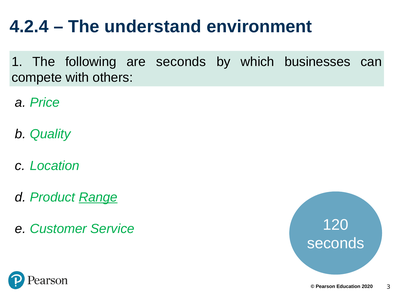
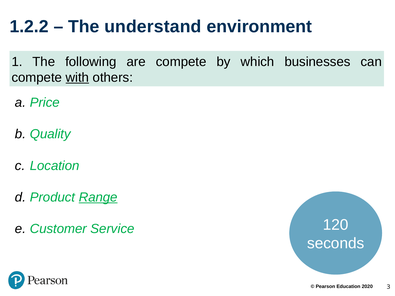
4.2.4: 4.2.4 -> 1.2.2 (29, 27)
are seconds: seconds -> compete (181, 62)
with underline: none -> present (77, 78)
